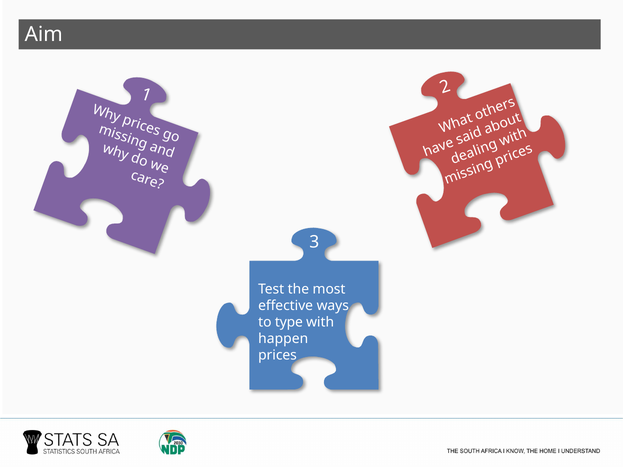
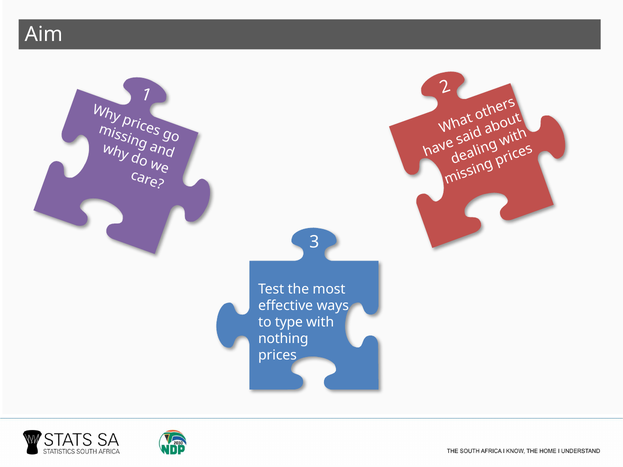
happen: happen -> nothing (283, 339)
